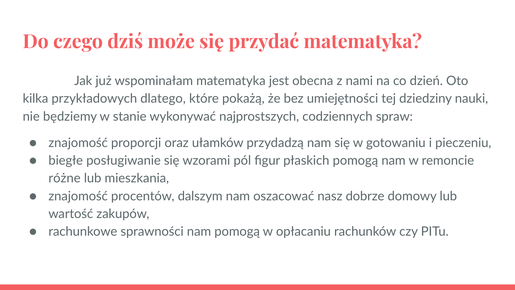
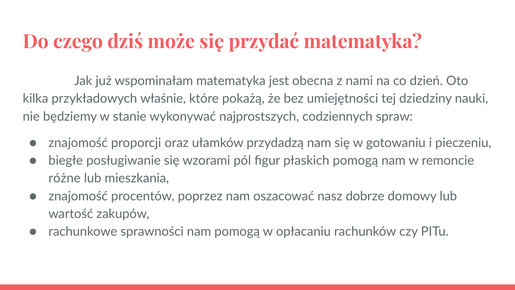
dlatego: dlatego -> właśnie (163, 99)
dalszym: dalszym -> poprzez (200, 196)
